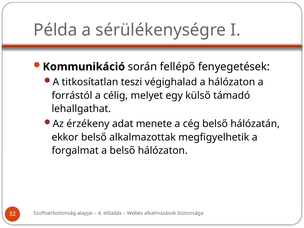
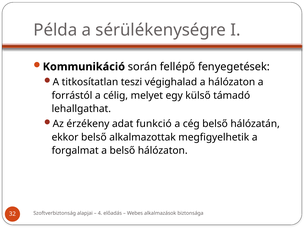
menete: menete -> funkció (154, 124)
